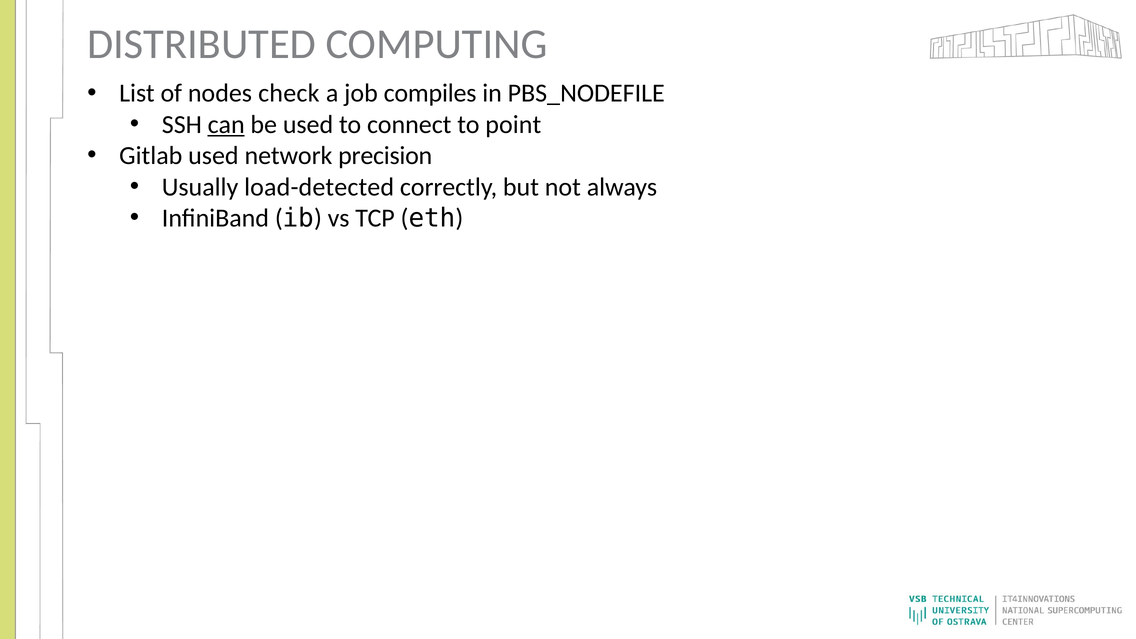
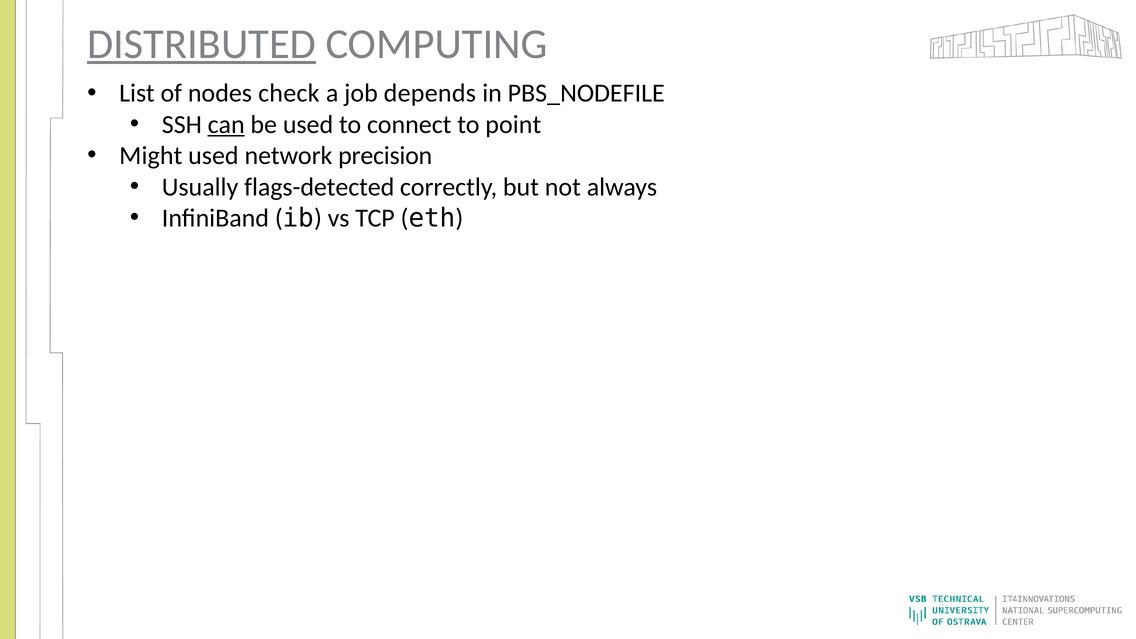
DISTRIBUTED underline: none -> present (202, 44)
compiles: compiles -> depends (430, 93)
Gitlab: Gitlab -> Might (151, 156)
load-detected: load-detected -> flags-detected (319, 187)
